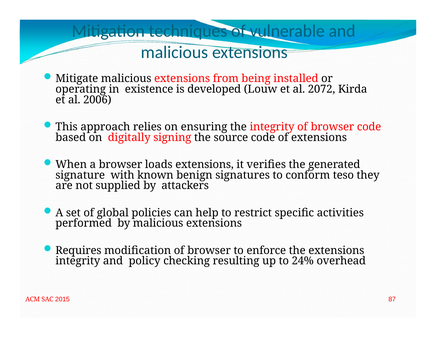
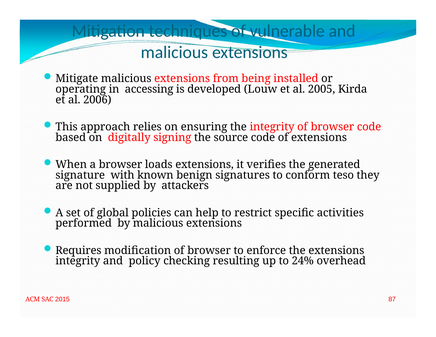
existence: existence -> accessing (149, 89)
2072: 2072 -> 2005 (322, 89)
